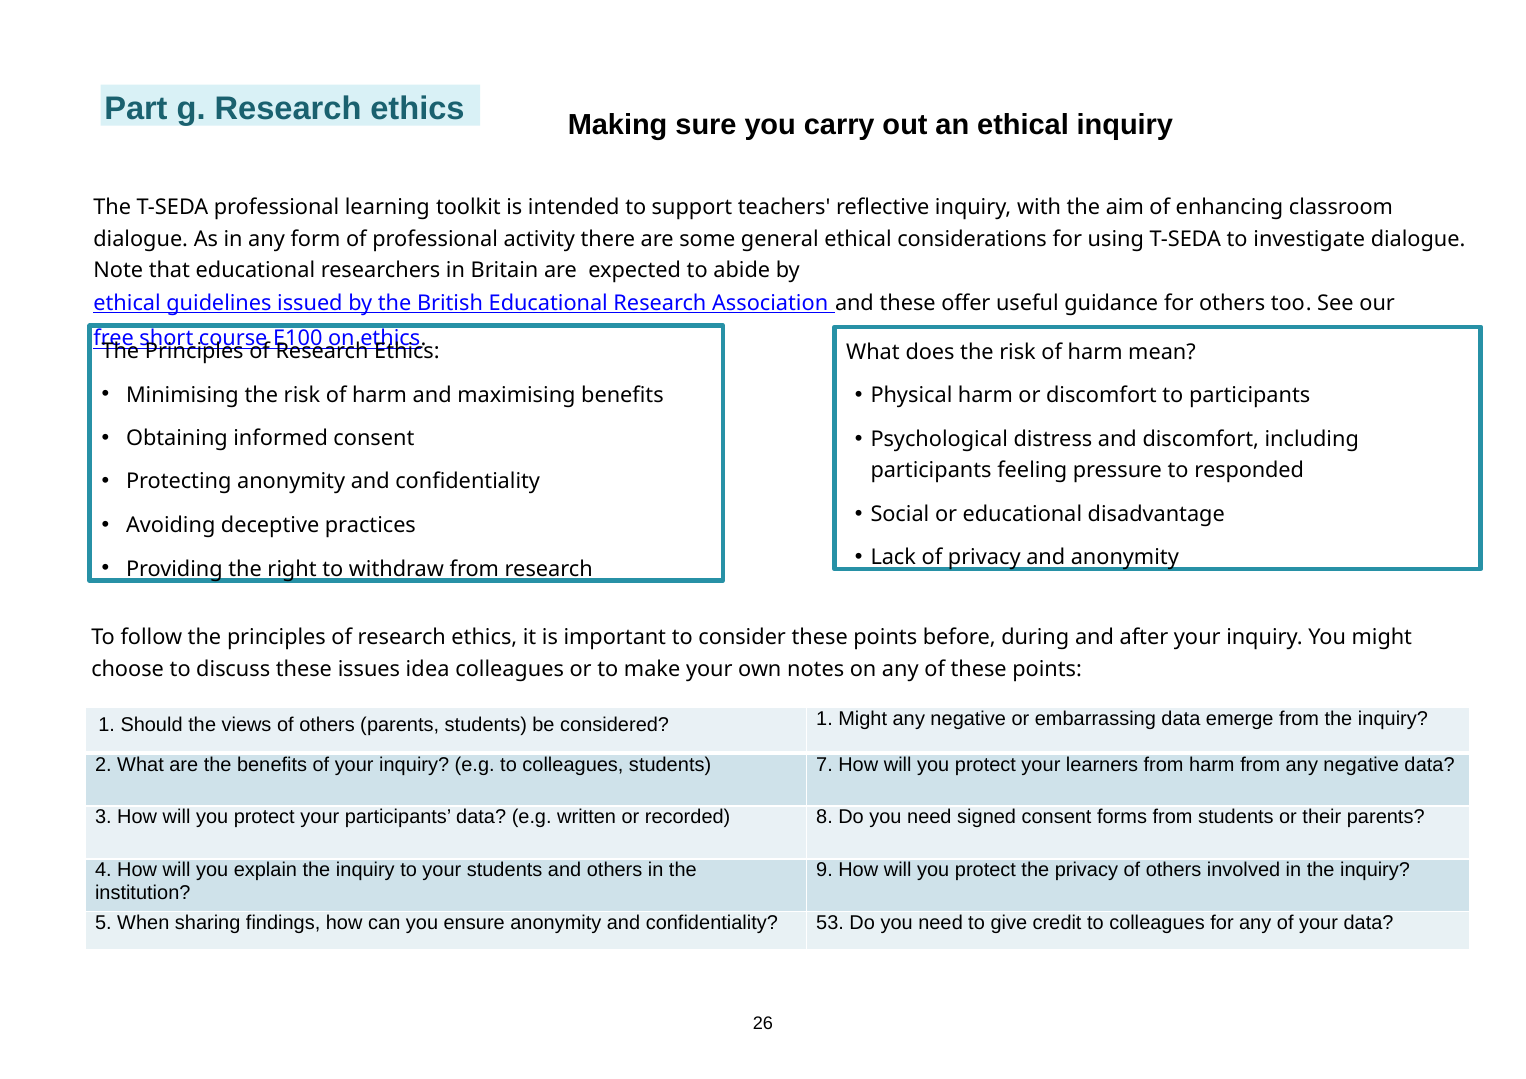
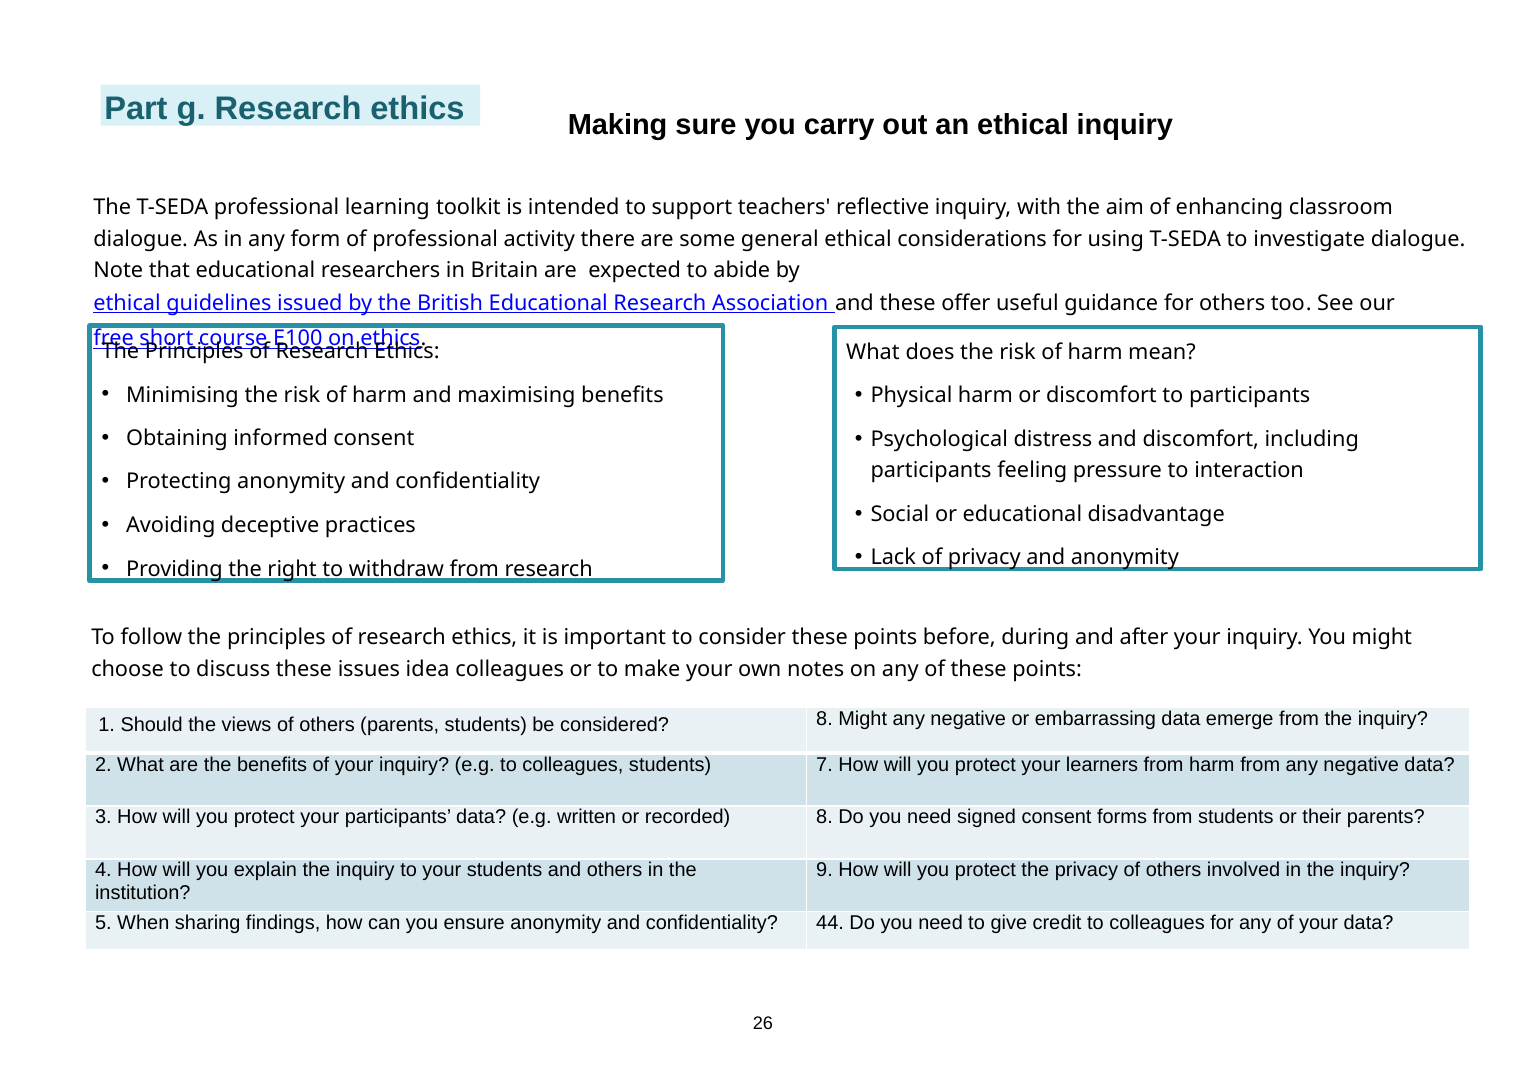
responded: responded -> interaction (1249, 471)
considered 1: 1 -> 8 (825, 719)
53: 53 -> 44 (830, 923)
